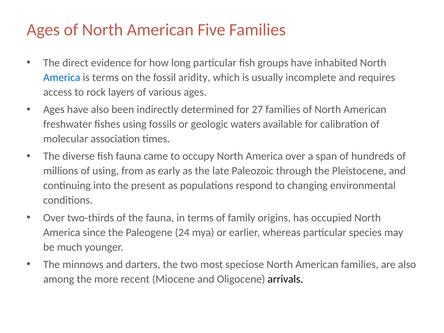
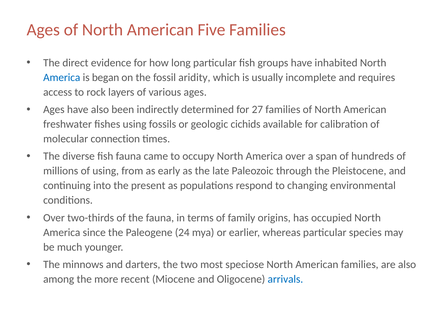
is terms: terms -> began (106, 78)
waters: waters -> cichids (246, 124)
association: association -> connection (115, 139)
arrivals colour: black -> blue (285, 279)
